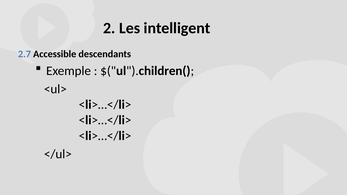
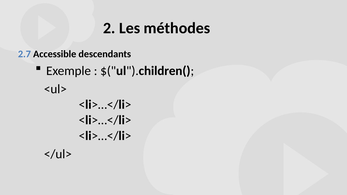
intelligent: intelligent -> méthodes (177, 28)
